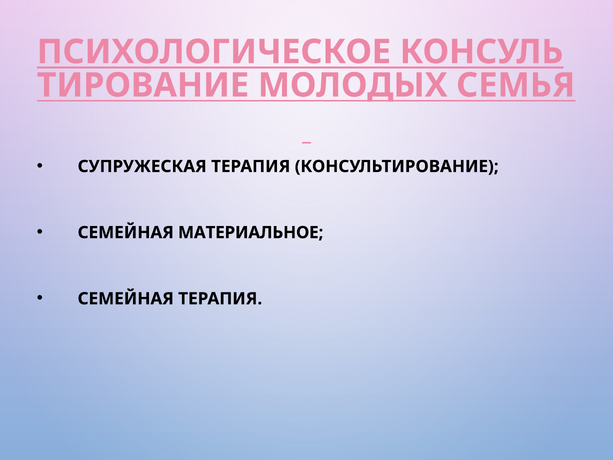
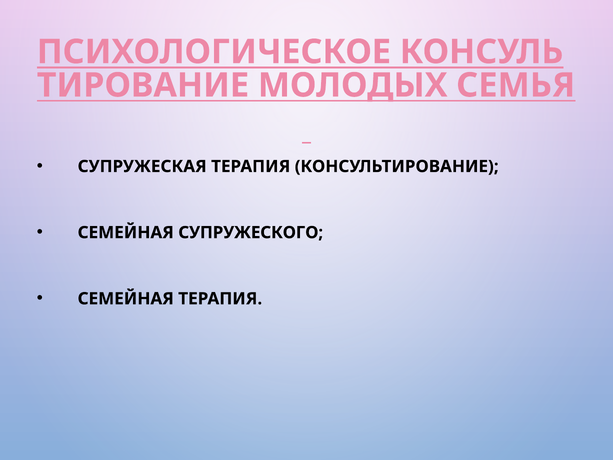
МАТЕРИАЛЬНОЕ: МАТЕРИАЛЬНОЕ -> СУПРУЖЕСКОГО (251, 232)
